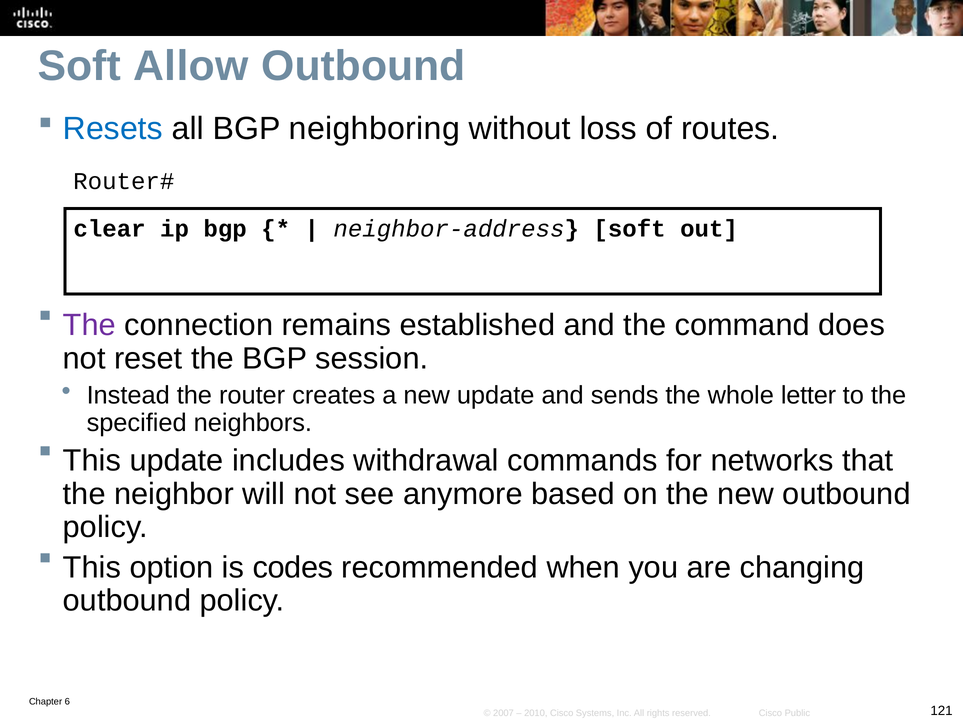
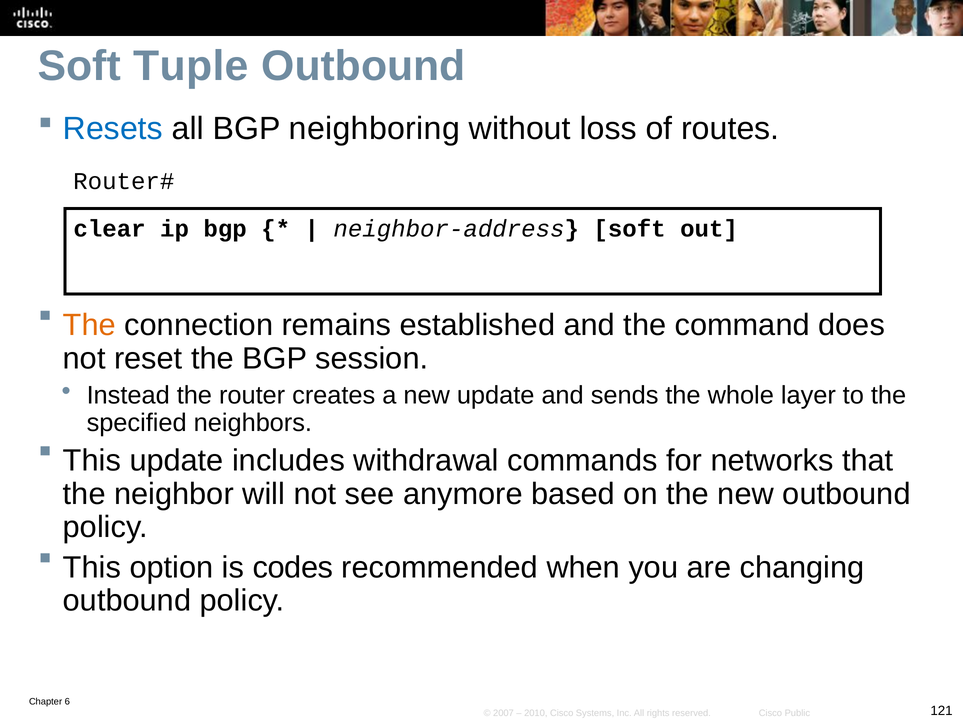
Allow: Allow -> Tuple (191, 66)
The colour: purple -> orange (89, 325)
letter: letter -> layer (808, 395)
